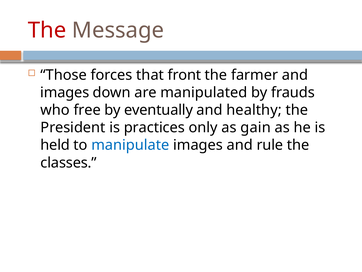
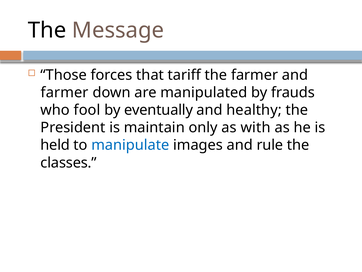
The colour: red -> black (47, 30)
front: front -> tariff (184, 75)
images: images -> farmer (65, 92)
free: free -> fool (87, 110)
practices: practices -> maintain (154, 127)
gain: gain -> with (256, 127)
